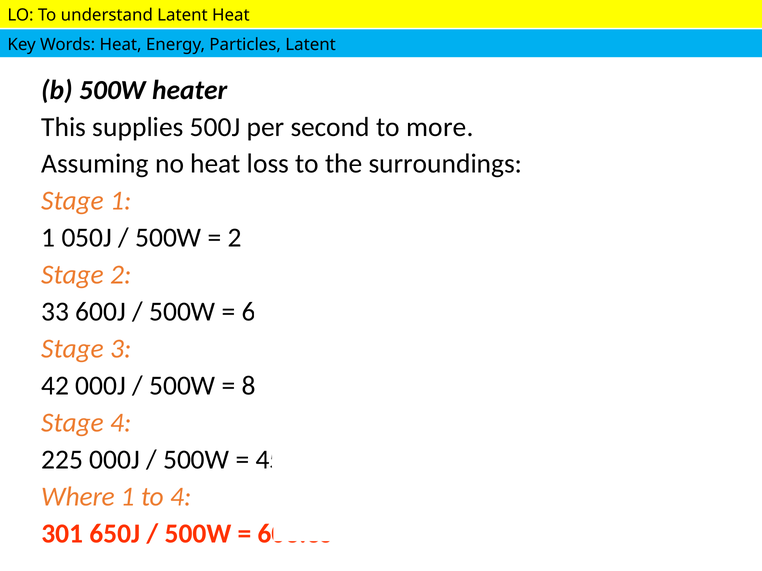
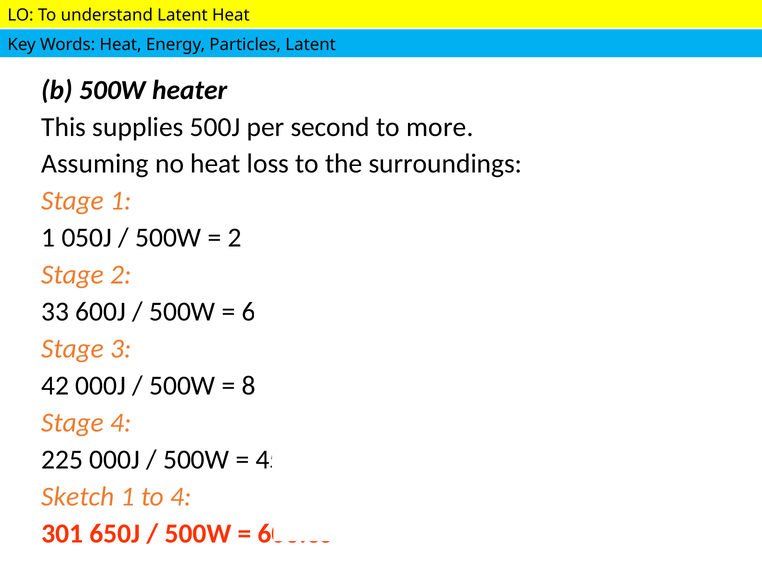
Where: Where -> Sketch (78, 497)
